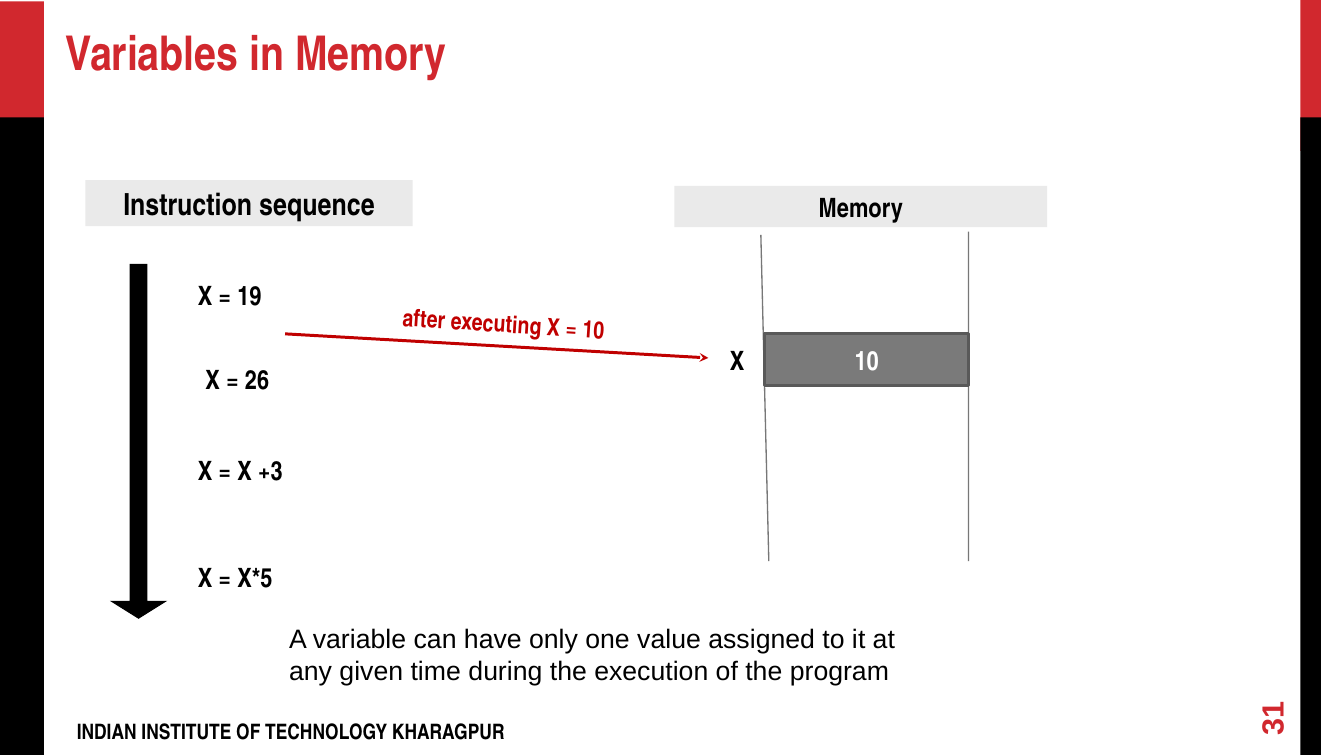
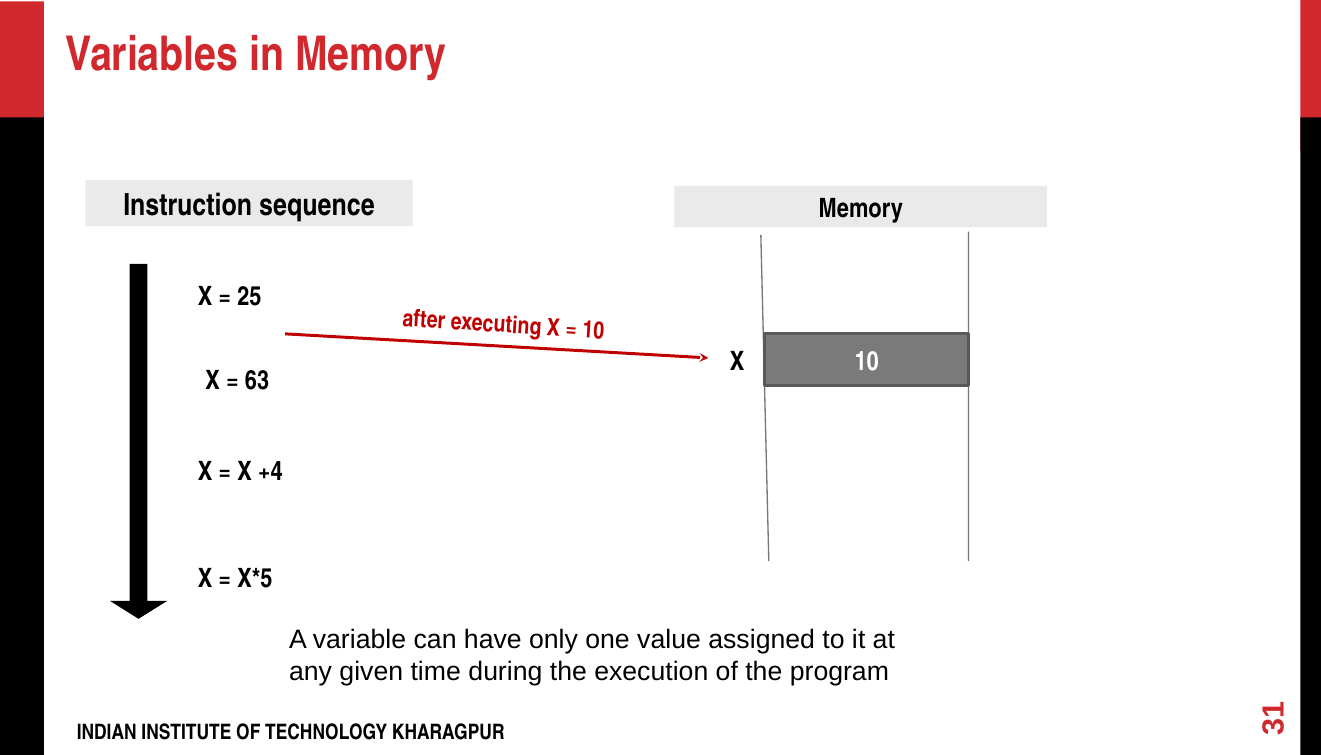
19: 19 -> 25 (249, 297)
26: 26 -> 63 (257, 381)
+3: +3 -> +4 (270, 472)
